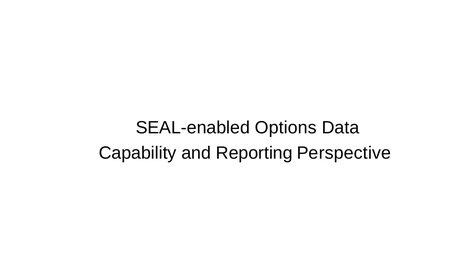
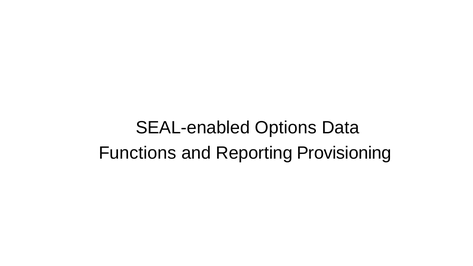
Capability: Capability -> Functions (138, 153)
Perspective: Perspective -> Provisioning (344, 153)
